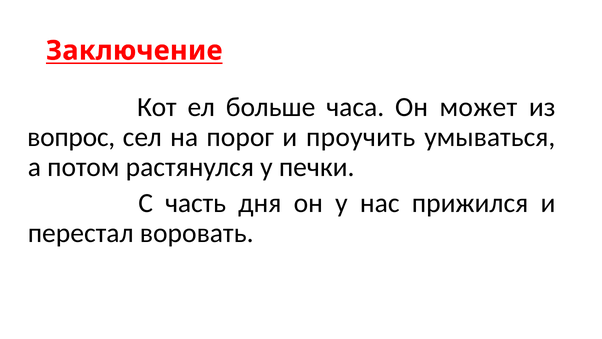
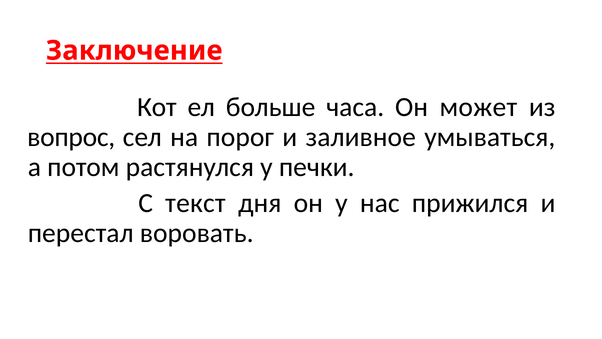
проучить: проучить -> заливное (361, 137)
часть: часть -> текст (195, 203)
